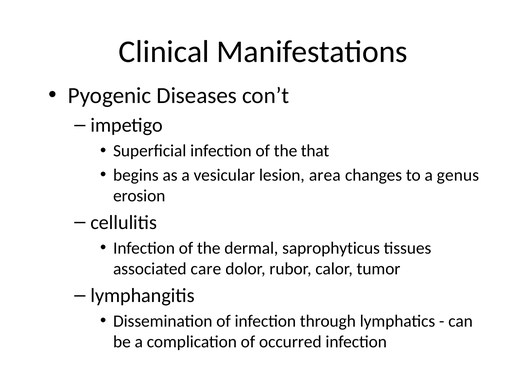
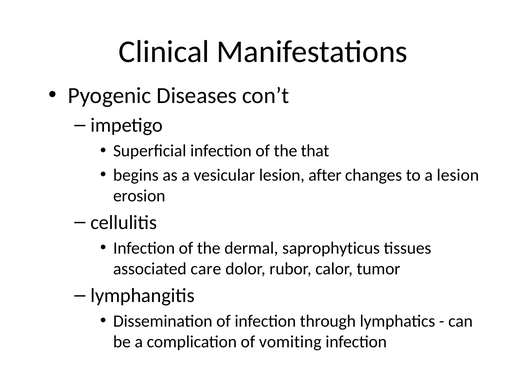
area: area -> after (325, 175)
a genus: genus -> lesion (458, 175)
occurred: occurred -> vomiting (290, 342)
